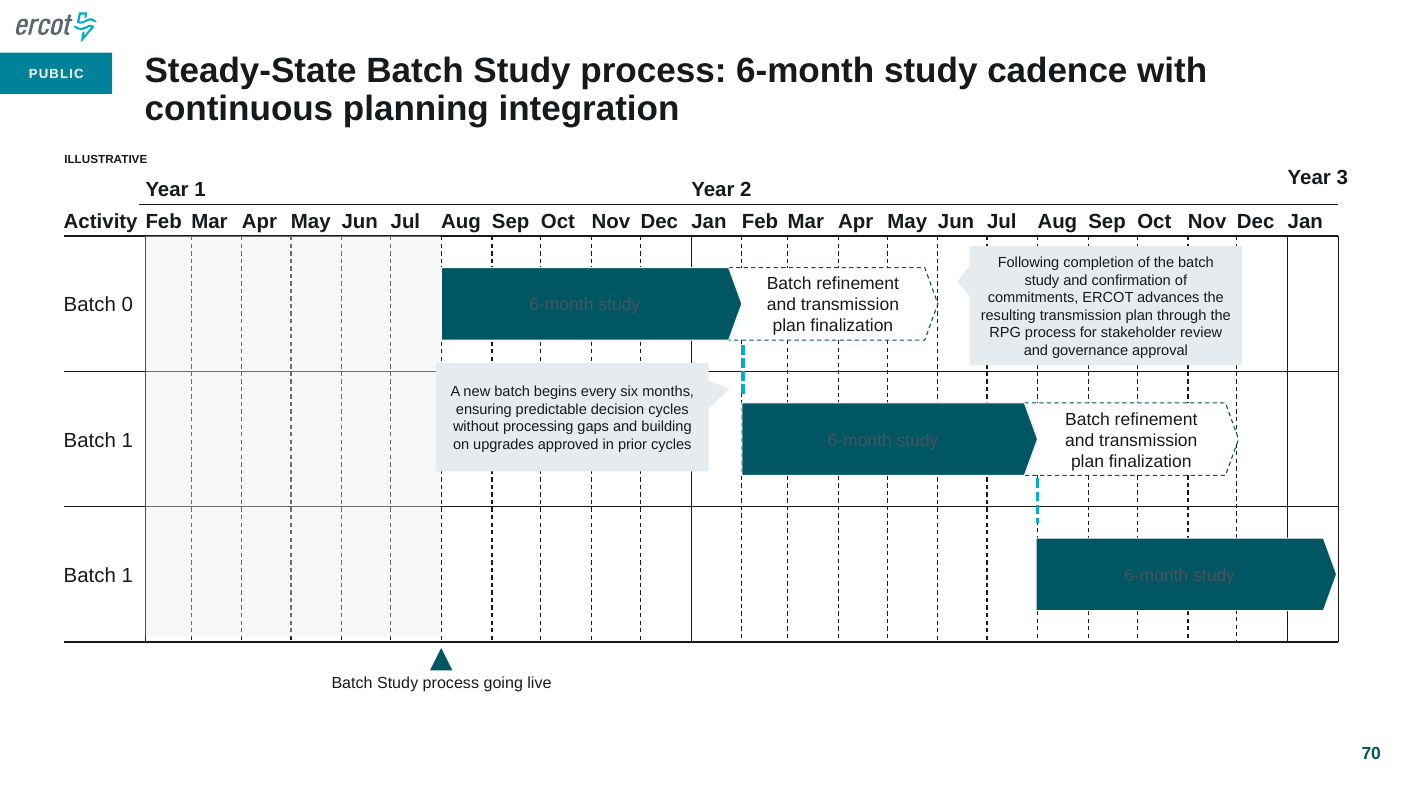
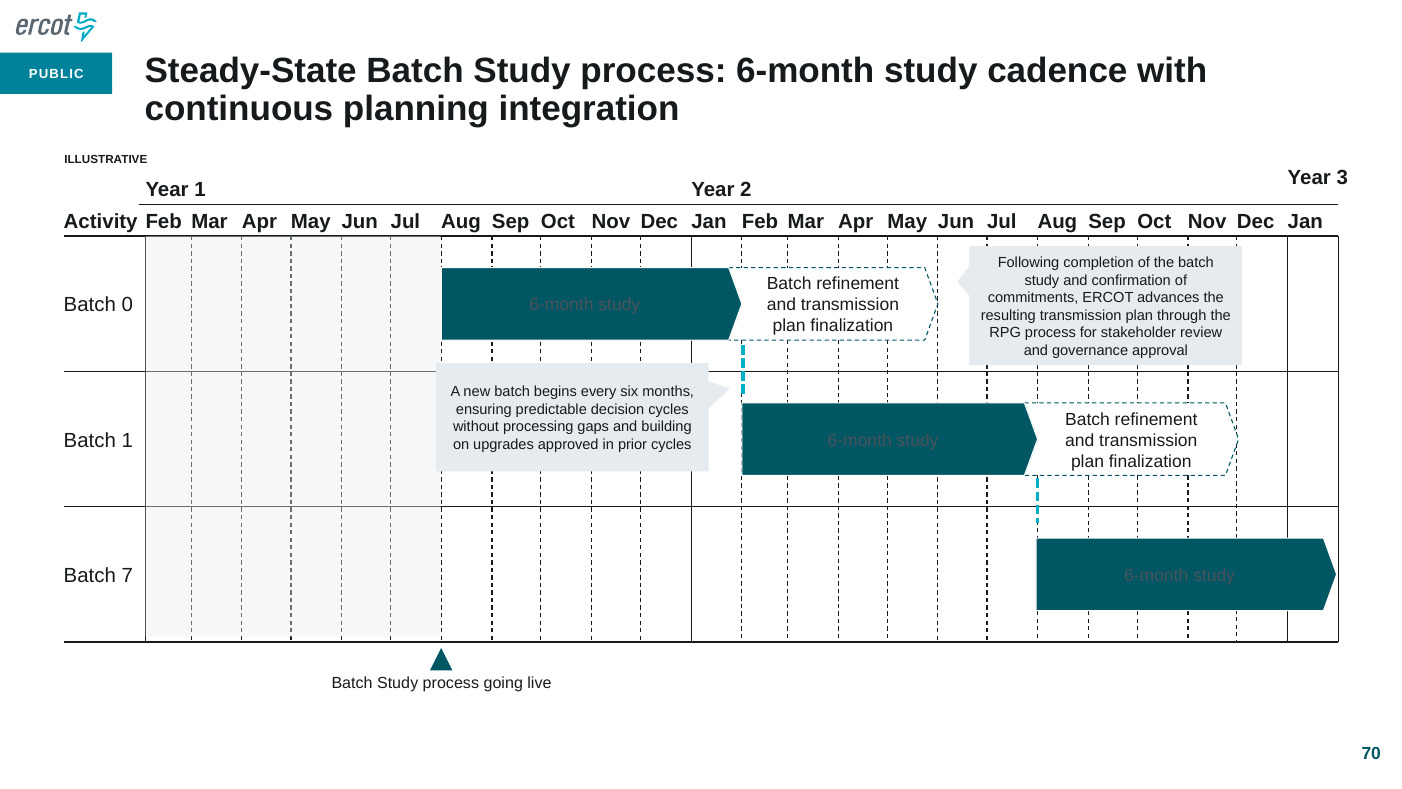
1: 1 -> 7 (127, 575)
